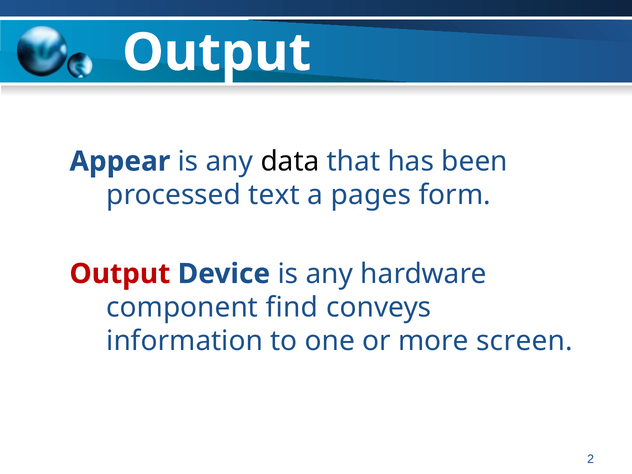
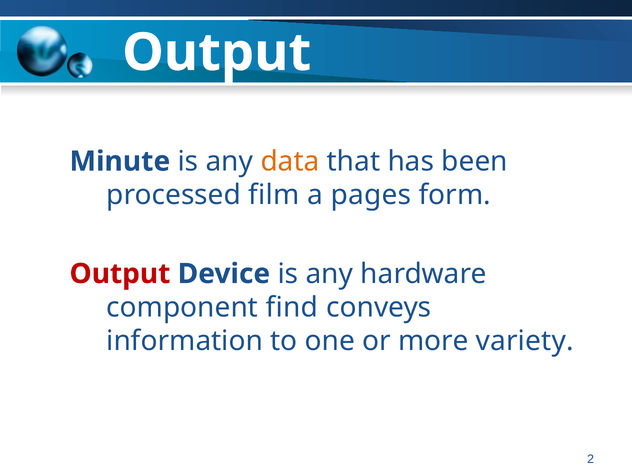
Appear: Appear -> Minute (120, 161)
data colour: black -> orange (290, 161)
text: text -> film (274, 195)
screen: screen -> variety (525, 341)
